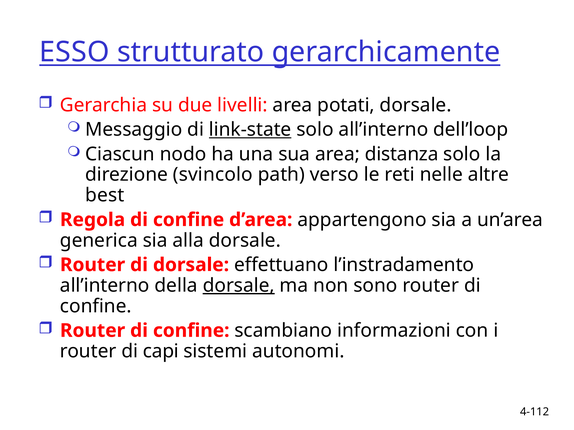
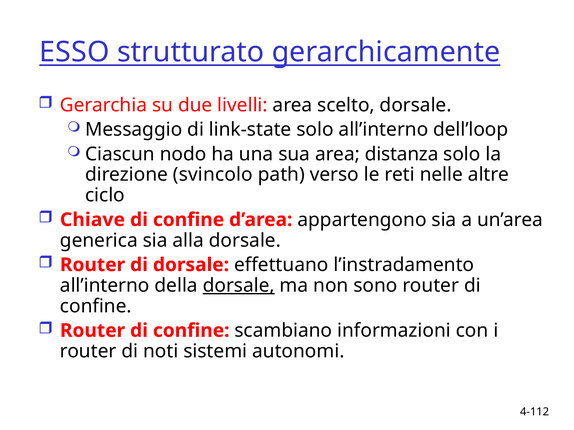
potati: potati -> scelto (346, 105)
link-state underline: present -> none (250, 130)
best: best -> ciclo (105, 196)
Regola: Regola -> Chiave (92, 220)
capi: capi -> noti (161, 352)
